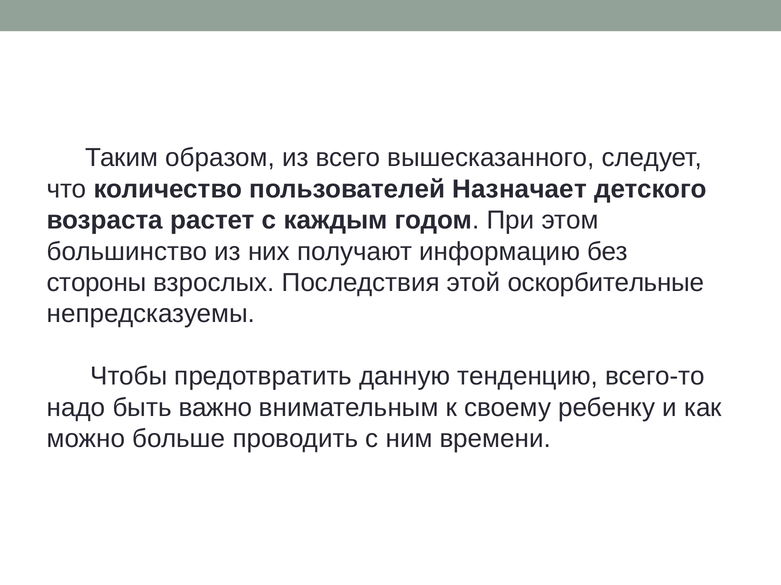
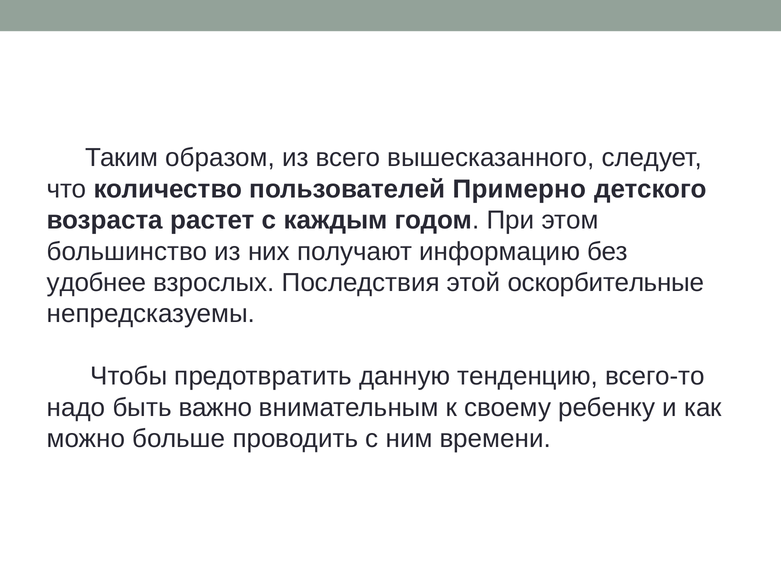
Назначает: Назначает -> Примерно (520, 189)
стороны: стороны -> удобнее (97, 283)
